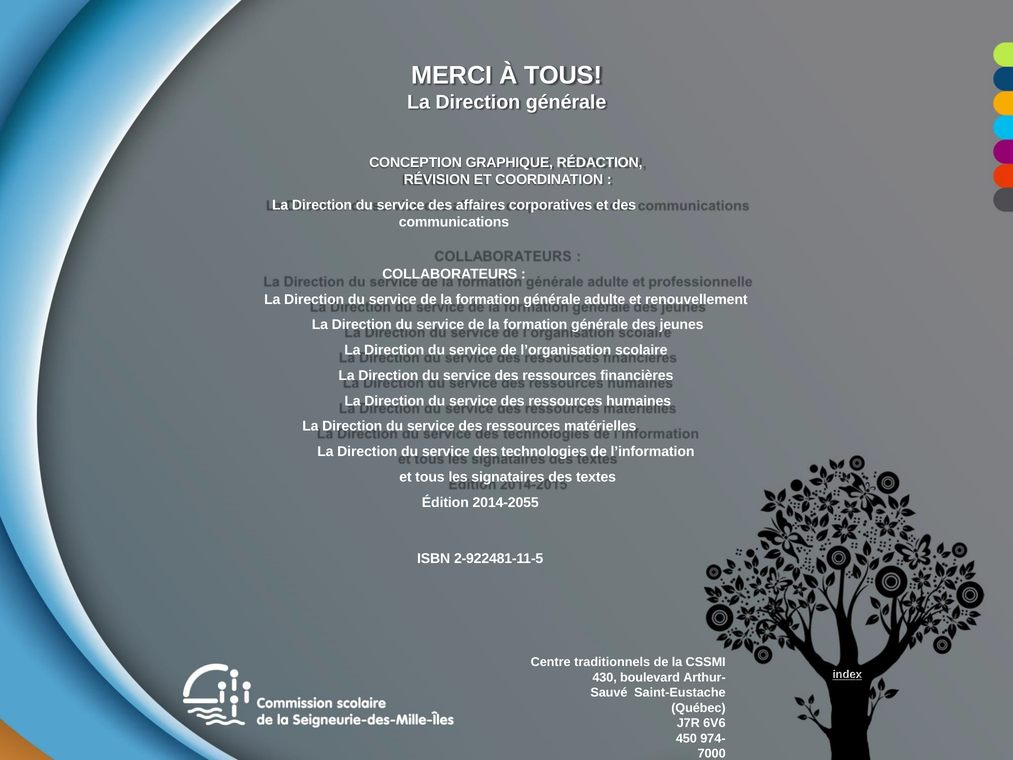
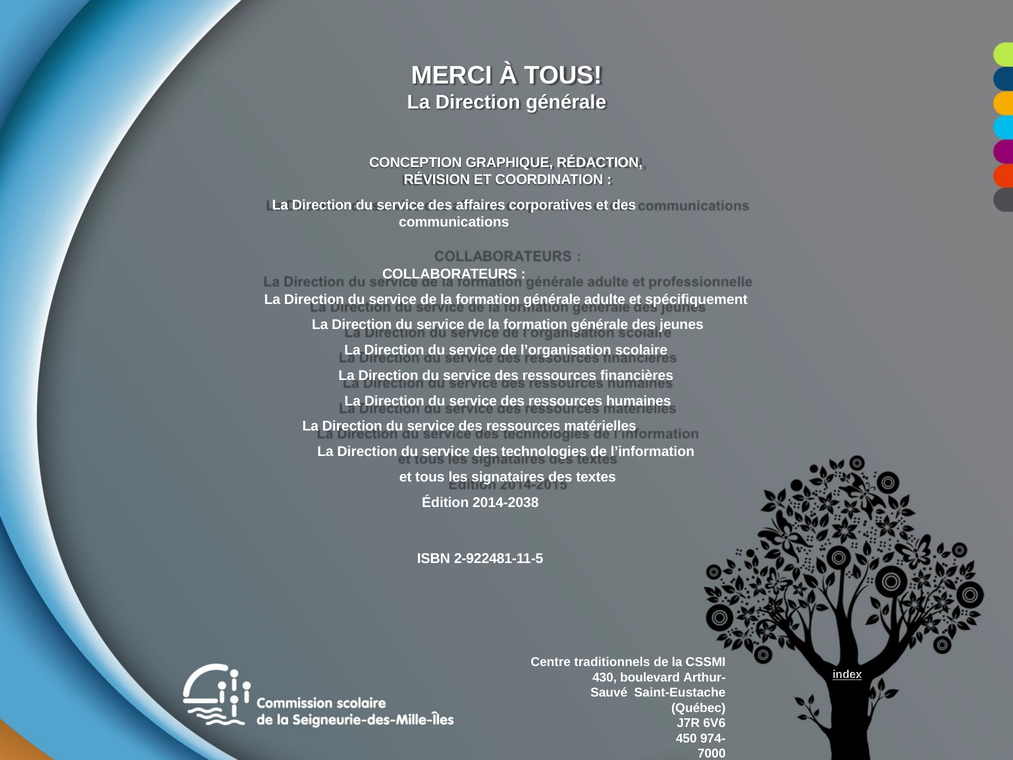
renouvellement: renouvellement -> spécifiquement (696, 299)
2014-2055: 2014-2055 -> 2014-2038 (506, 502)
